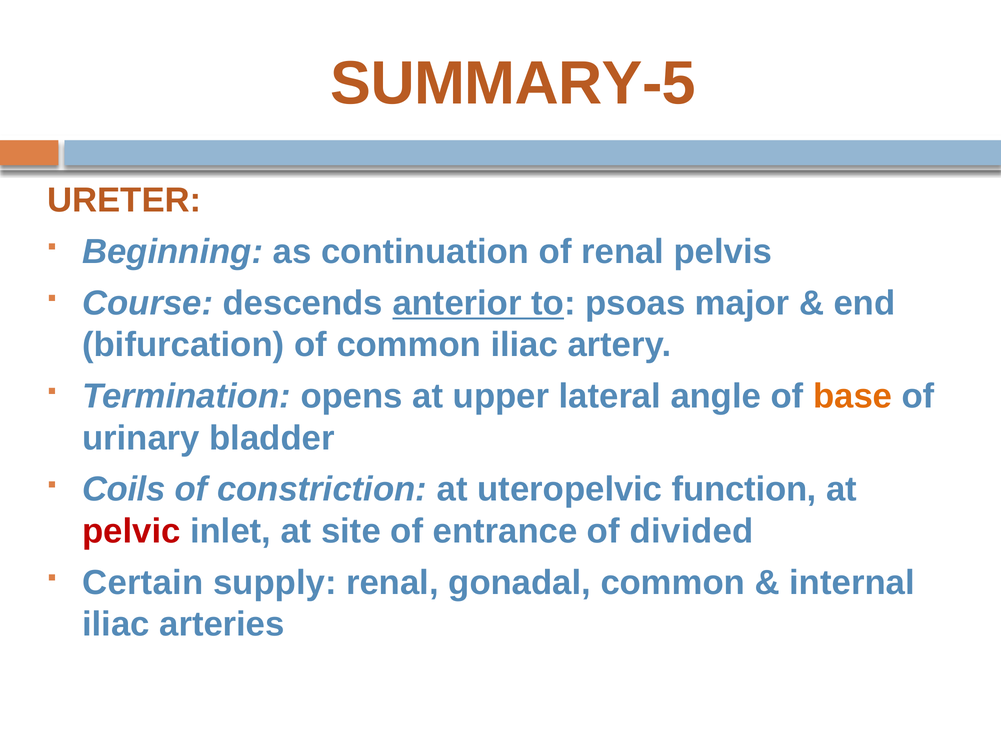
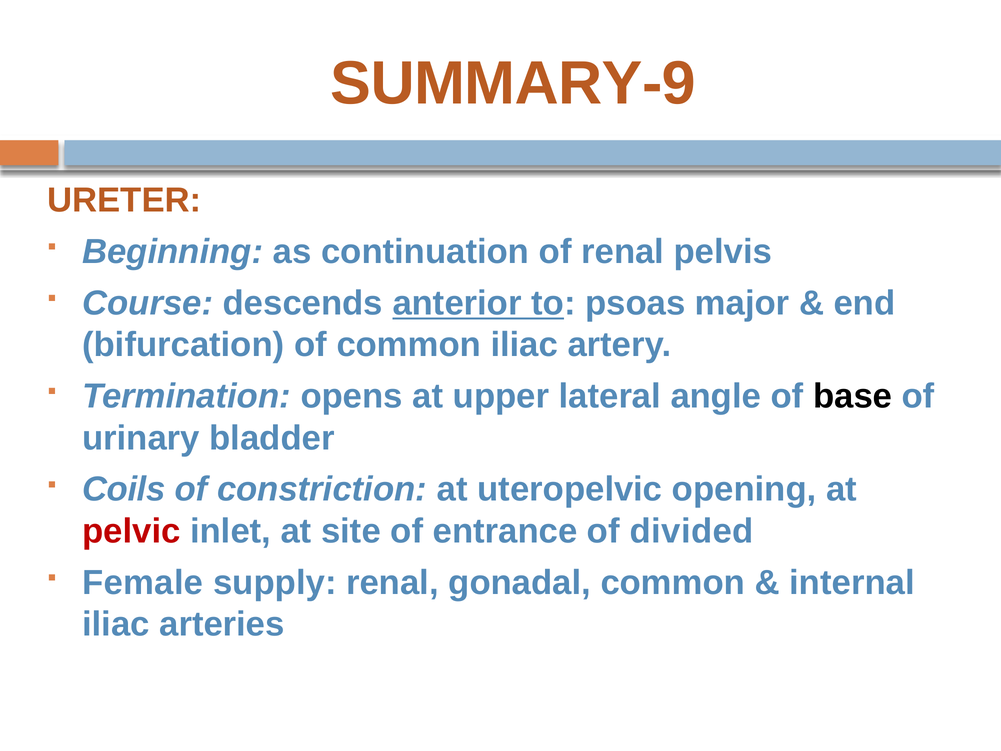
SUMMARY-5: SUMMARY-5 -> SUMMARY-9 (513, 84)
base colour: orange -> black (853, 396)
function: function -> opening (744, 489)
Certain: Certain -> Female (143, 582)
